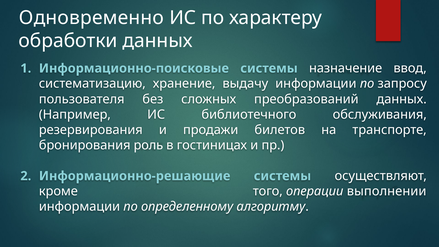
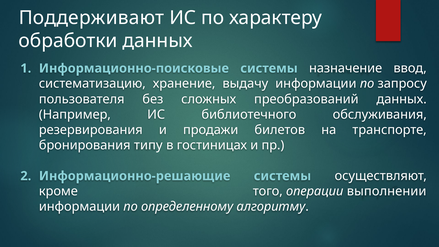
Одновременно: Одновременно -> Поддерживают (91, 18)
роль: роль -> типу (148, 145)
